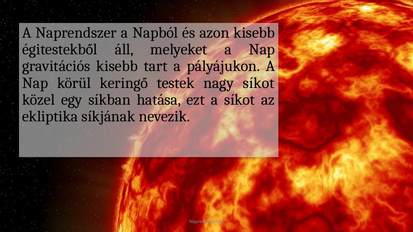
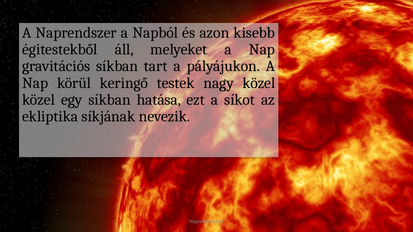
gravitációs kisebb: kisebb -> síkban (117, 66)
nagy síkot: síkot -> közel (259, 83)
